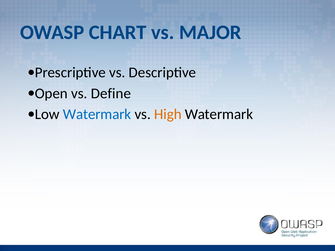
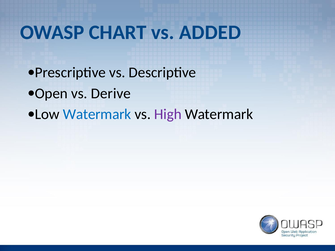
MAJOR: MAJOR -> ADDED (210, 32)
Define: Define -> Derive (111, 93)
High colour: orange -> purple (168, 114)
